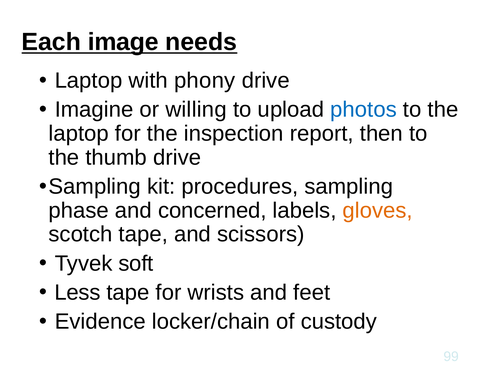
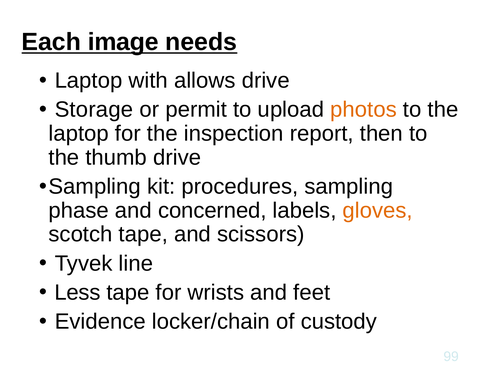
phony: phony -> allows (205, 81)
Imagine: Imagine -> Storage (94, 110)
willing: willing -> permit (196, 110)
photos colour: blue -> orange (364, 110)
soft: soft -> line (136, 264)
